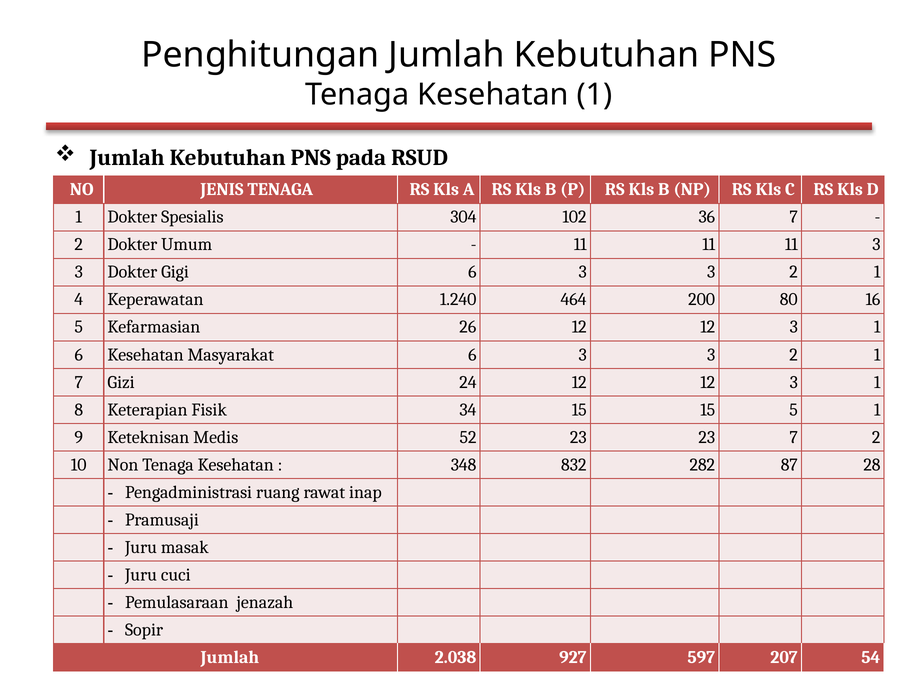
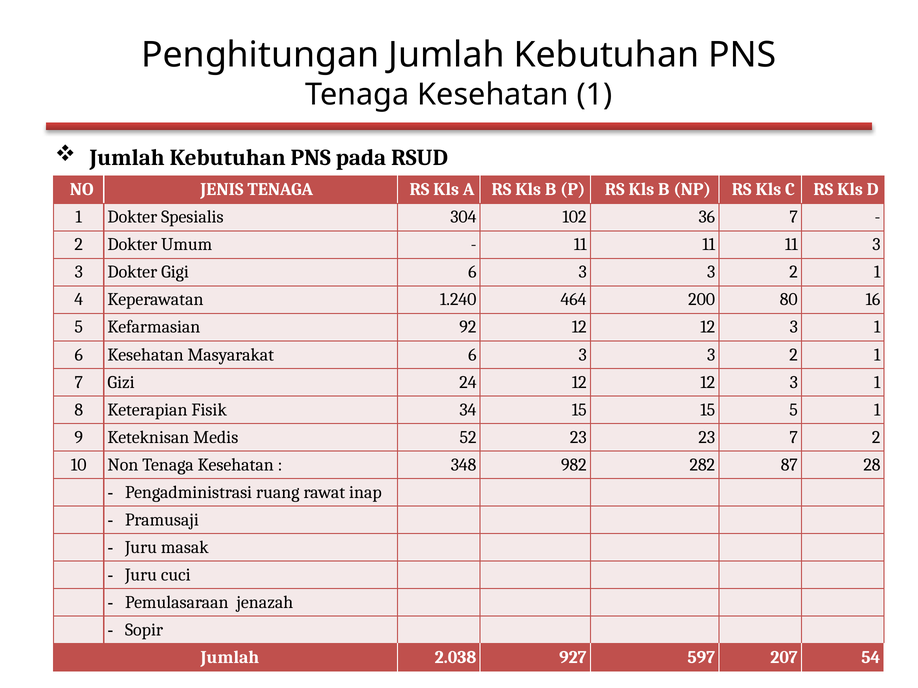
26: 26 -> 92 (468, 327)
832: 832 -> 982 (574, 465)
